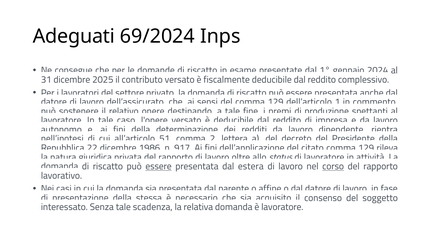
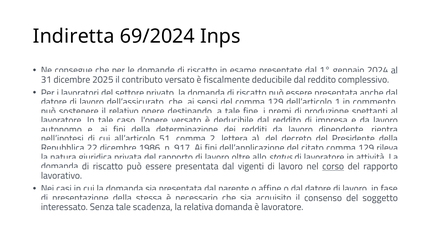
Adeguati: Adeguati -> Indiretta (74, 36)
essere underline: present -> none (159, 166)
estera: estera -> vigenti (251, 166)
